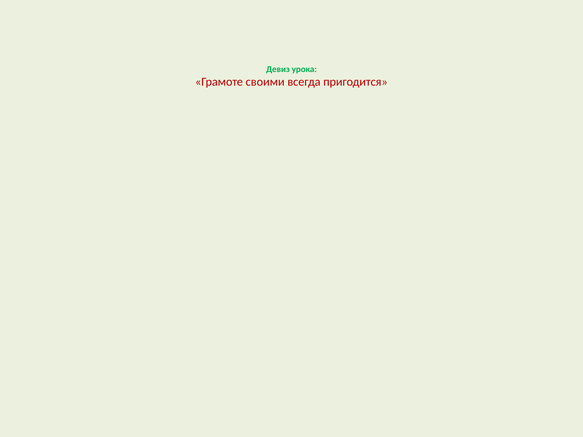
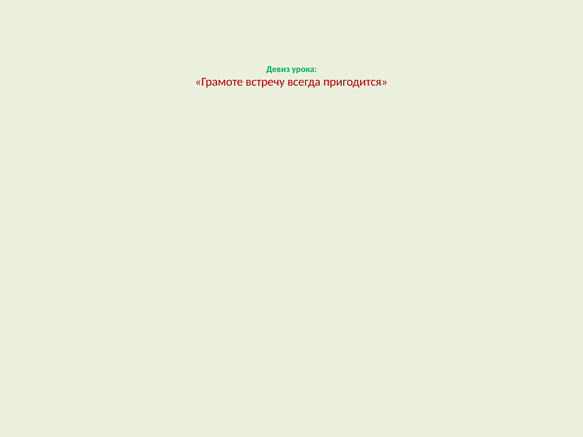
своими: своими -> встречу (265, 82)
